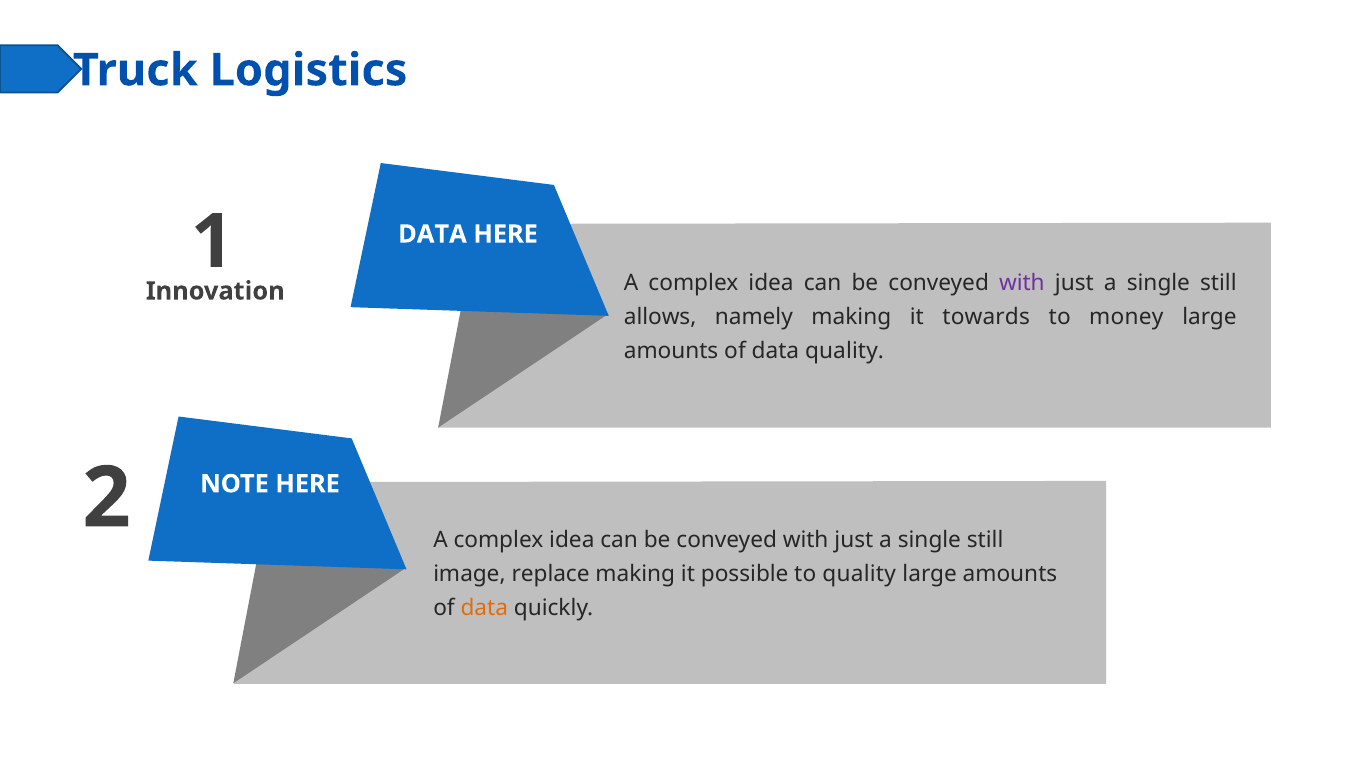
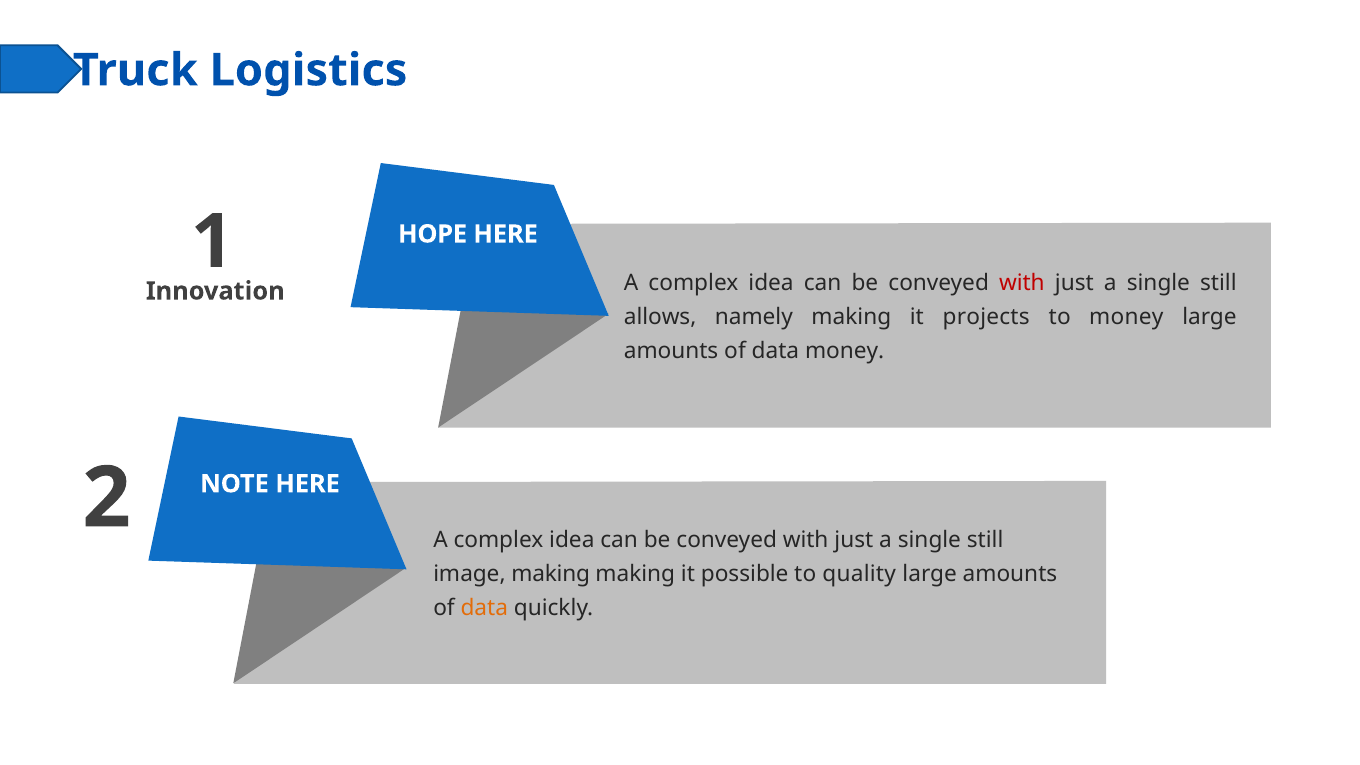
DATA: DATA -> HOPE (433, 234)
with colour: purple -> red (1022, 283)
towards: towards -> projects (986, 317)
data quality: quality -> money (845, 351)
image replace: replace -> making (551, 574)
